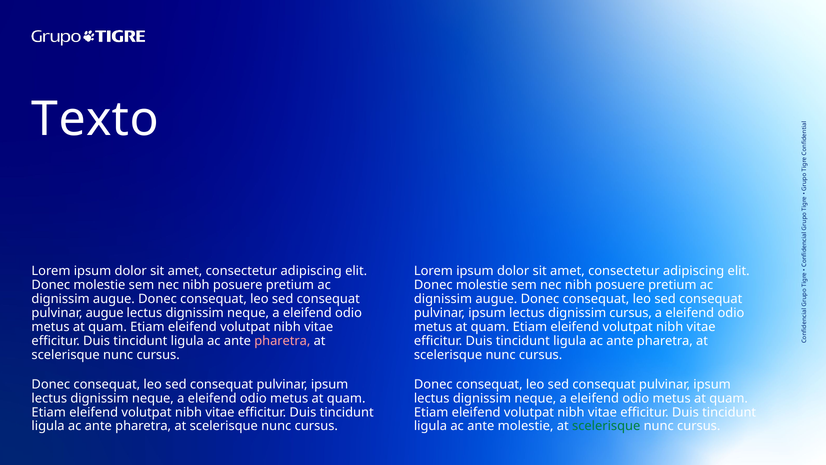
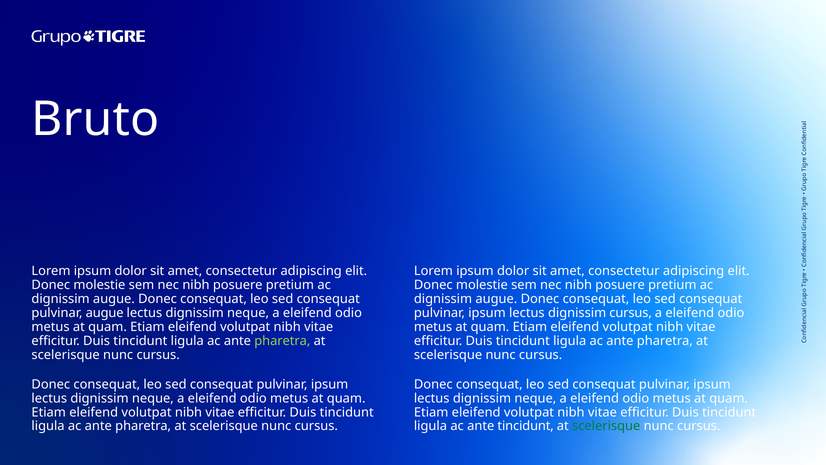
Texto: Texto -> Bruto (95, 119)
pharetra colour: pink -> light green (282, 341)
ante molestie: molestie -> tincidunt (526, 426)
